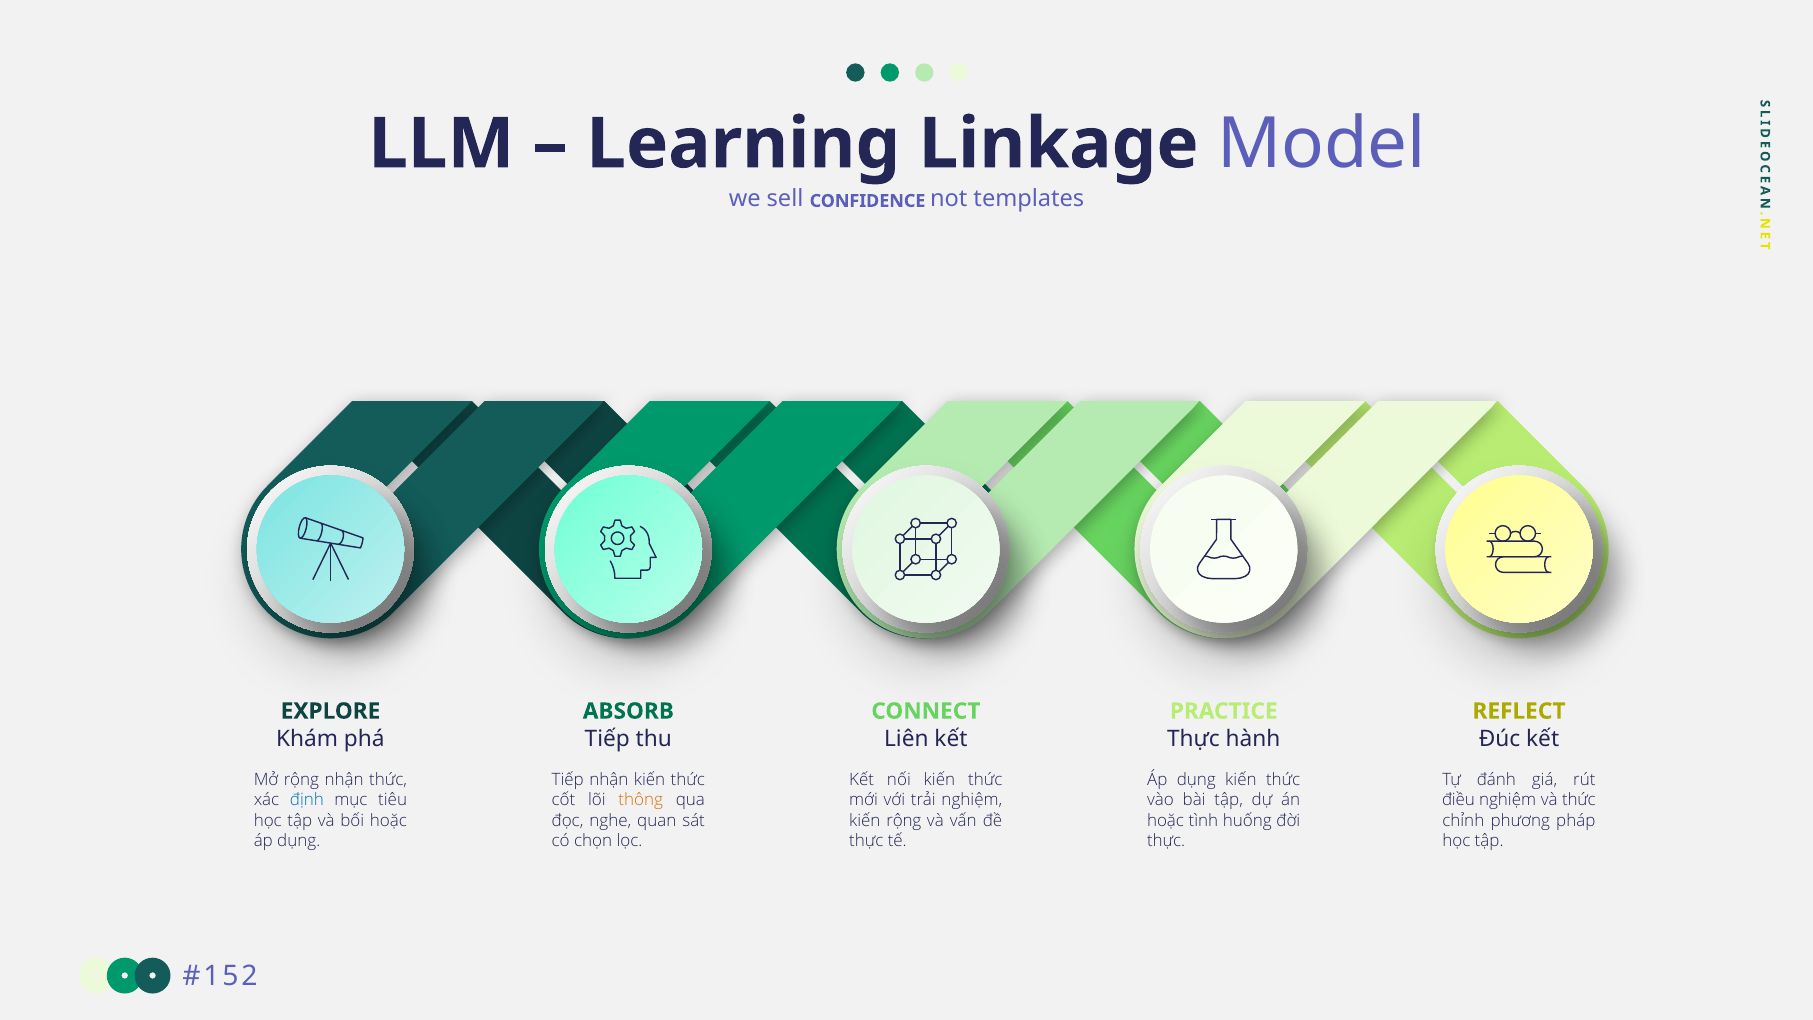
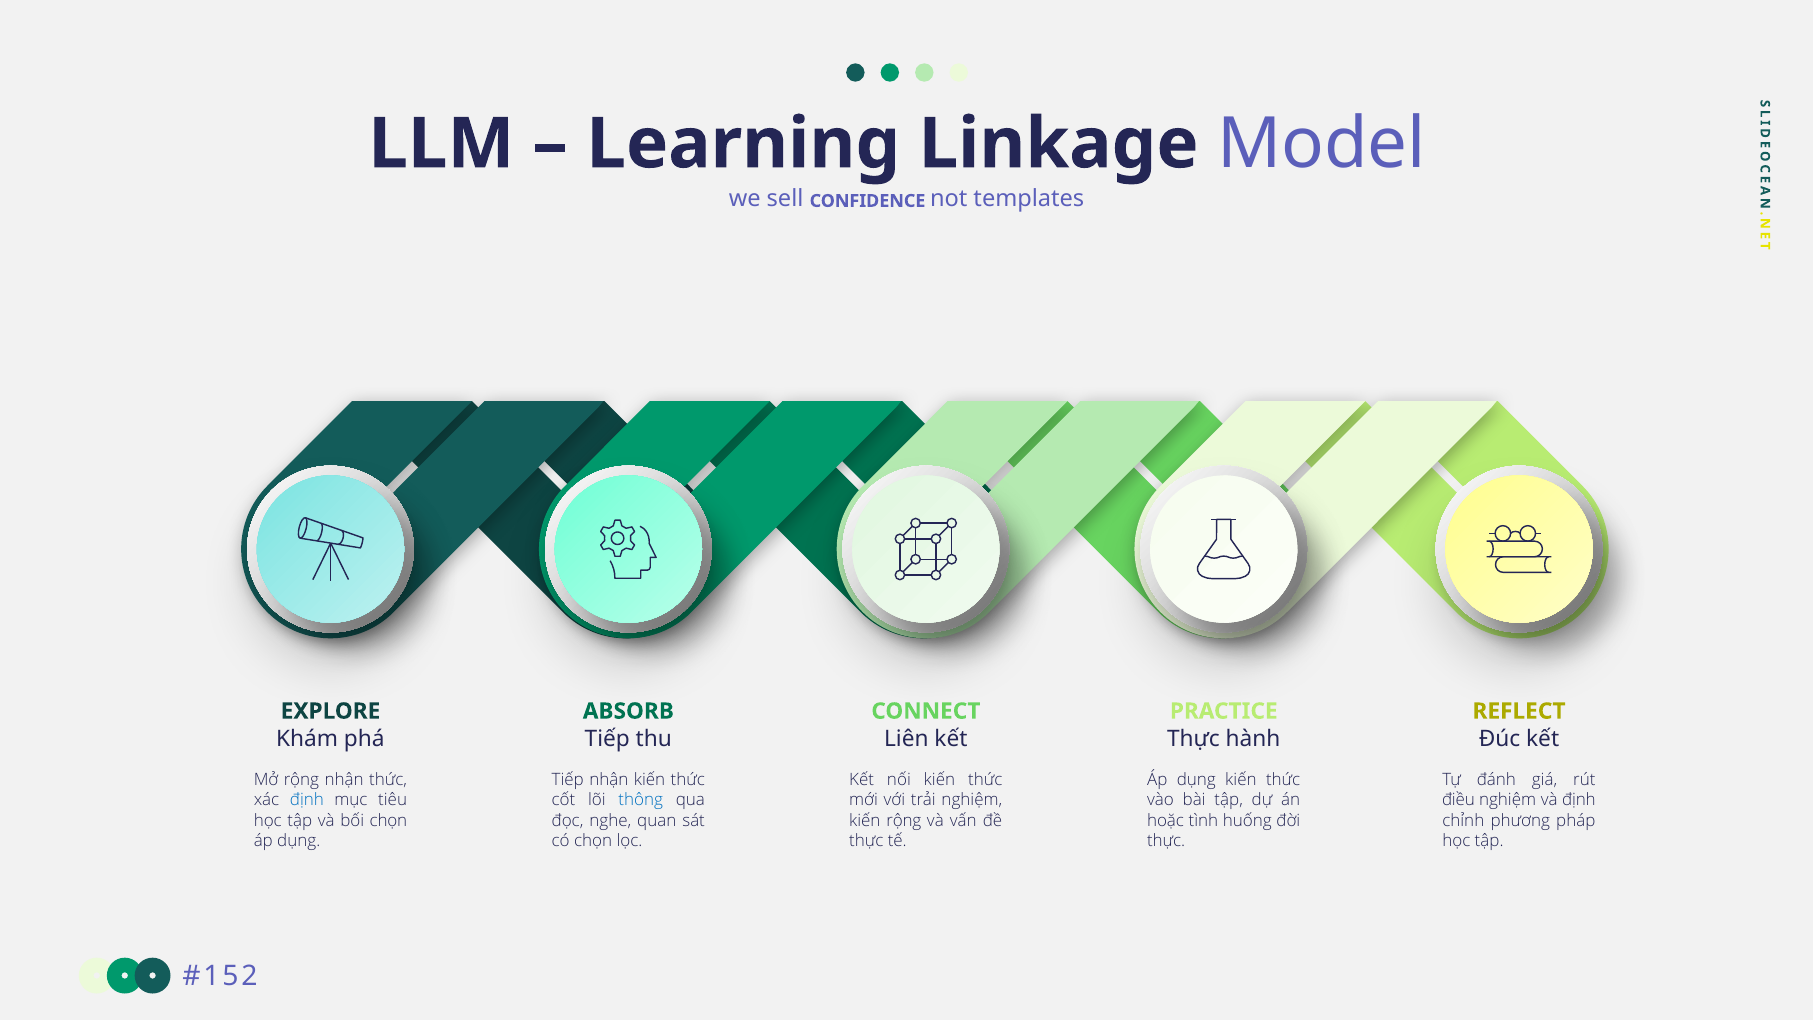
thông colour: orange -> blue (641, 800)
và thức: thức -> định (1579, 800)
bối hoặc: hoặc -> chọn (388, 820)
